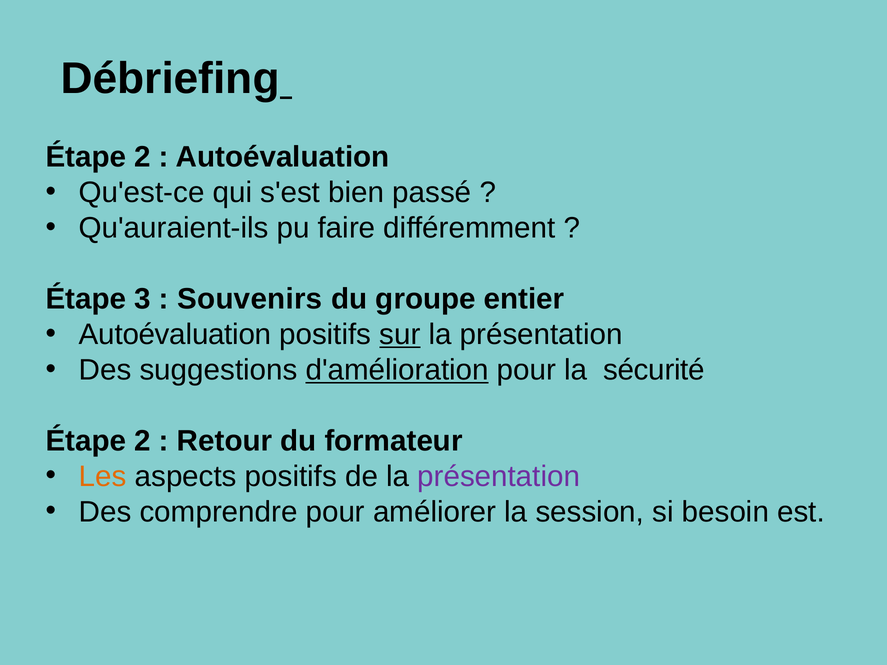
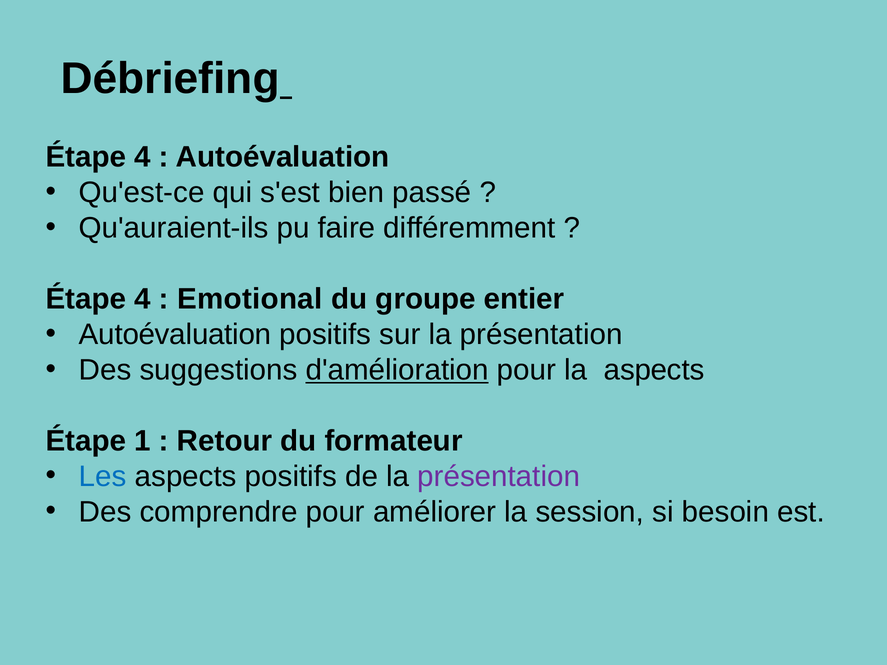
2: 2 -> 4 (143, 157)
3: 3 -> 4 (143, 299)
Souvenirs: Souvenirs -> Emotional (250, 299)
sur underline: present -> none (400, 335)
la sécurité: sécurité -> aspects (654, 370)
2: 2 -> 1 (143, 441)
Les colour: orange -> blue (103, 477)
